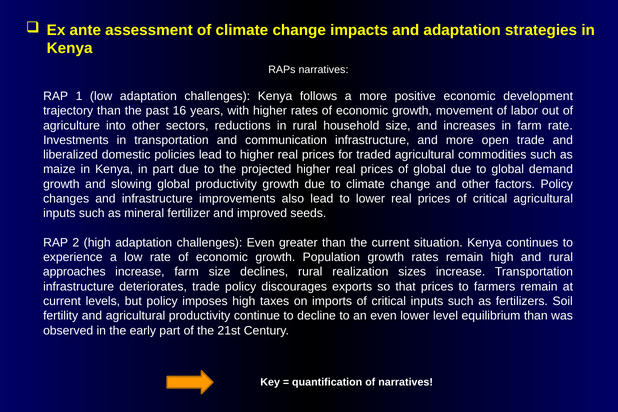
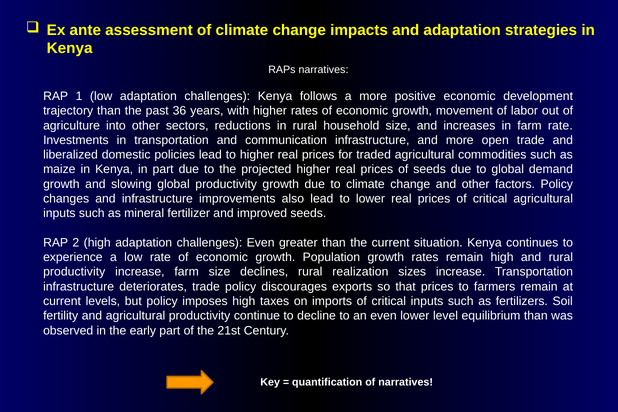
16: 16 -> 36 (179, 111)
of global: global -> seeds (430, 169)
approaches: approaches -> productivity (74, 272)
